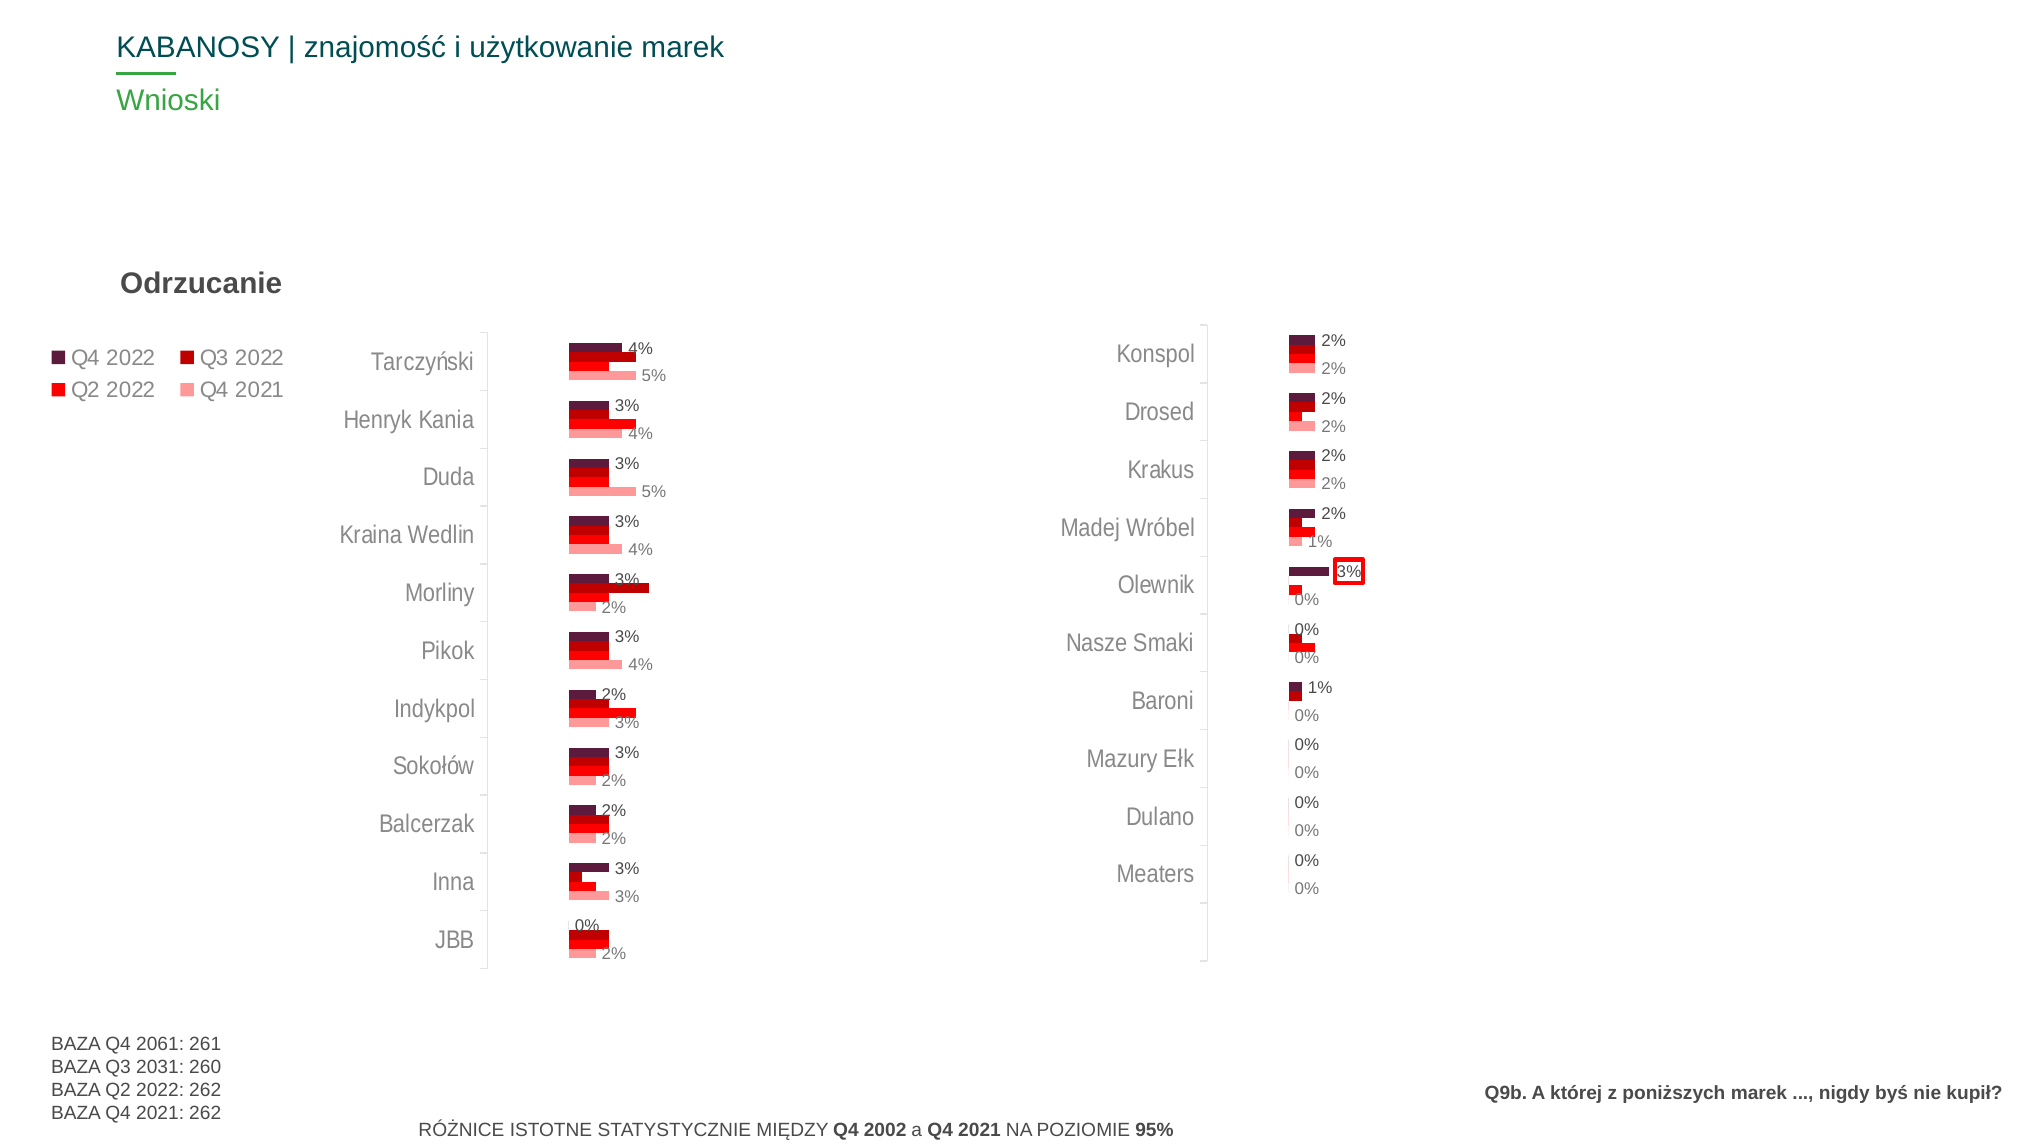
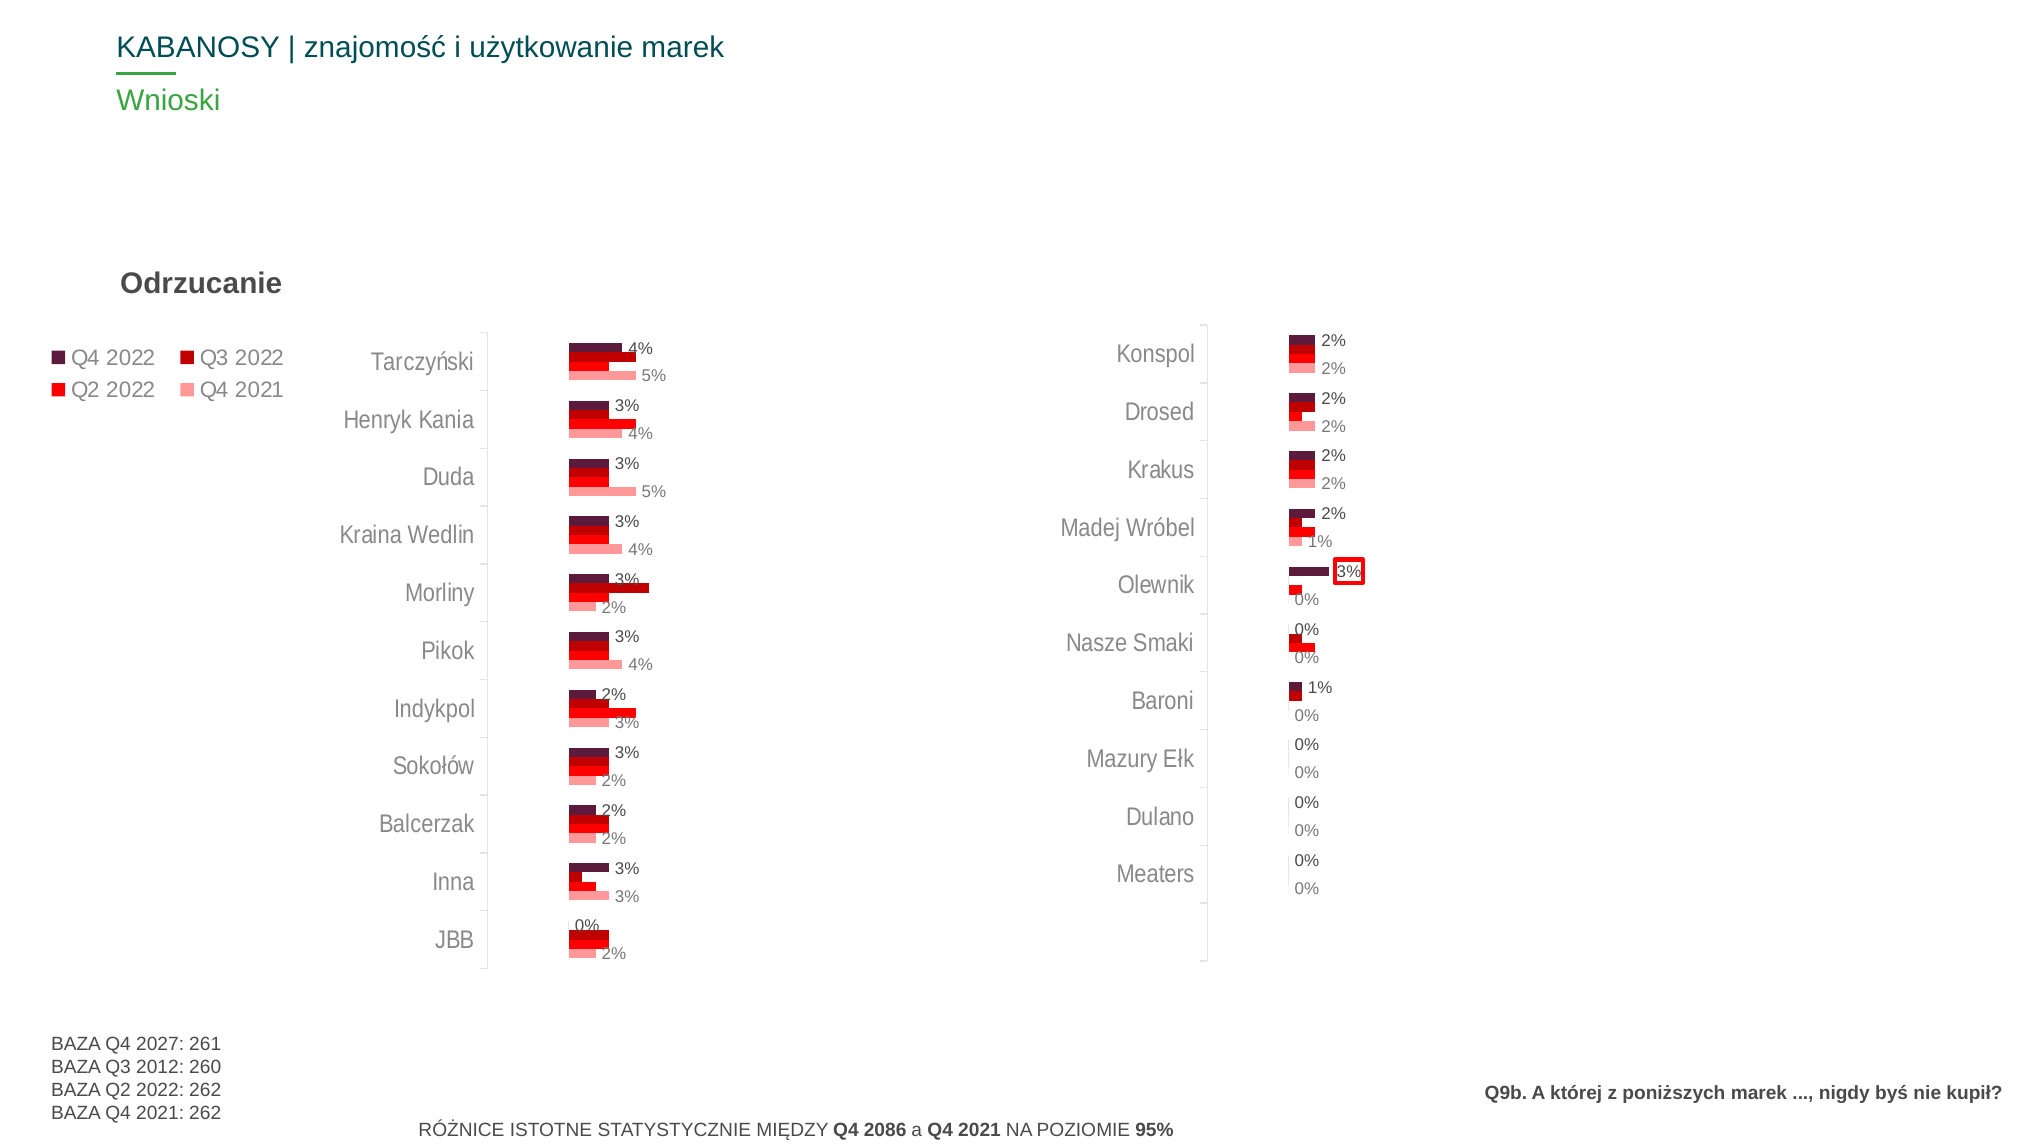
2061: 2061 -> 2027 (160, 1044)
2031: 2031 -> 2012 (160, 1067)
2002: 2002 -> 2086 (885, 1130)
